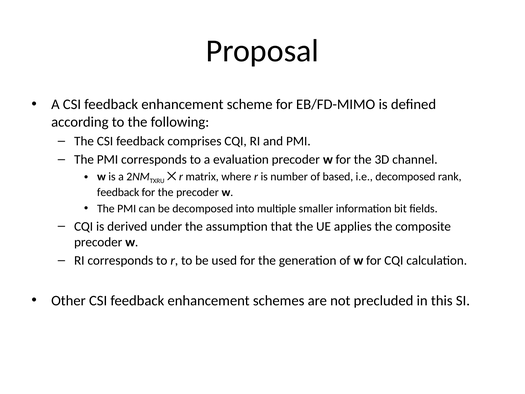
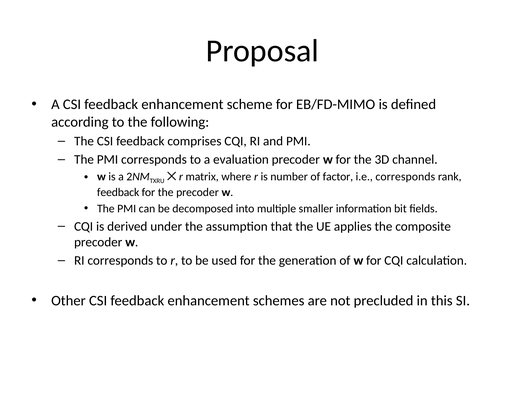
based: based -> factor (338, 176)
i.e decomposed: decomposed -> corresponds (405, 176)
